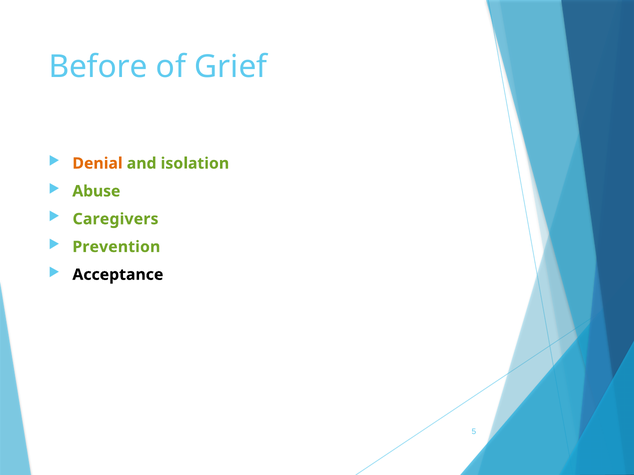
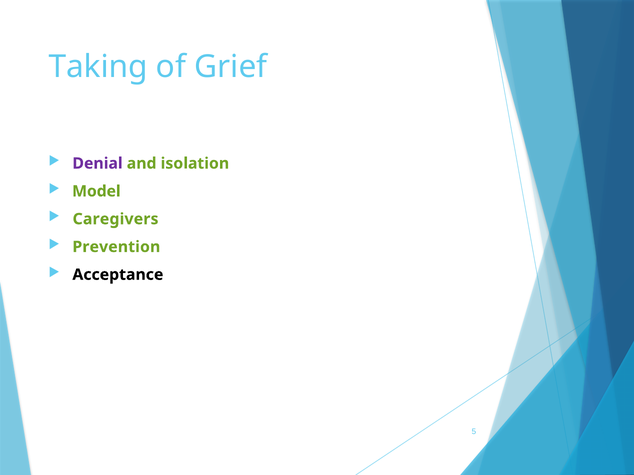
Before: Before -> Taking (98, 67)
Denial colour: orange -> purple (98, 164)
Abuse: Abuse -> Model (96, 191)
